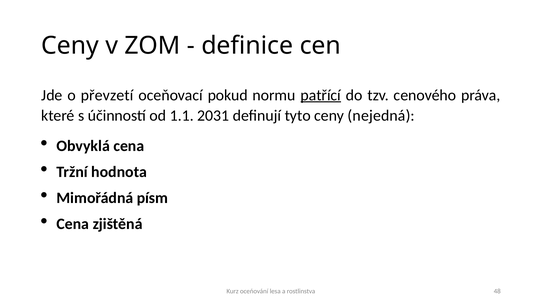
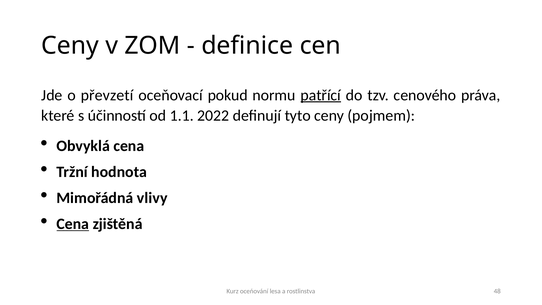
2031: 2031 -> 2022 (213, 115)
nejedná: nejedná -> pojmem (381, 115)
písm: písm -> vlivy (152, 198)
Cena underline: none -> present (73, 224)
